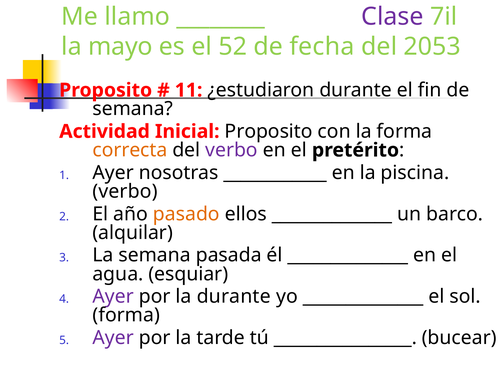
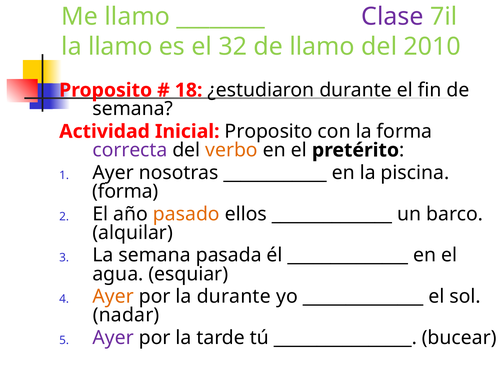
la mayo: mayo -> llamo (120, 47)
52: 52 -> 32 (233, 47)
de fecha: fecha -> llamo (322, 47)
2053: 2053 -> 2010 (432, 47)
11: 11 -> 18 (189, 90)
correcta colour: orange -> purple (130, 150)
verbo colour: purple -> orange (232, 150)
verbo: verbo -> forma (125, 191)
Ayer colour: purple -> orange (113, 296)
forma: forma -> nadar (126, 315)
